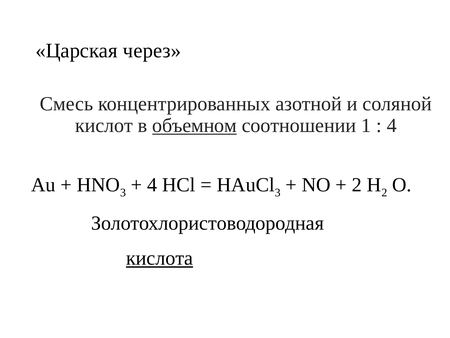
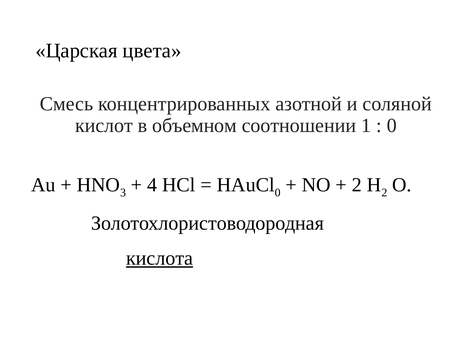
через: через -> цвета (152, 50)
объемном underline: present -> none (195, 125)
4: 4 -> 0 (392, 125)
3: 3 -> 0 (278, 193)
